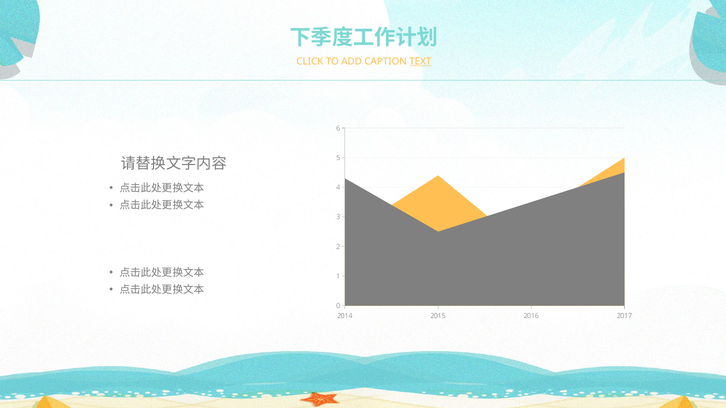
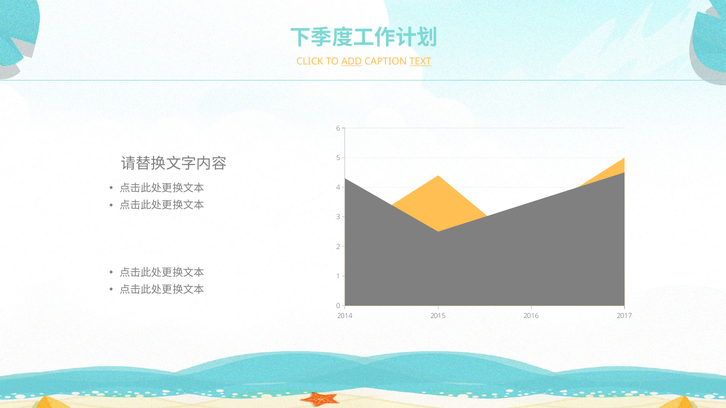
ADD underline: none -> present (352, 62)
